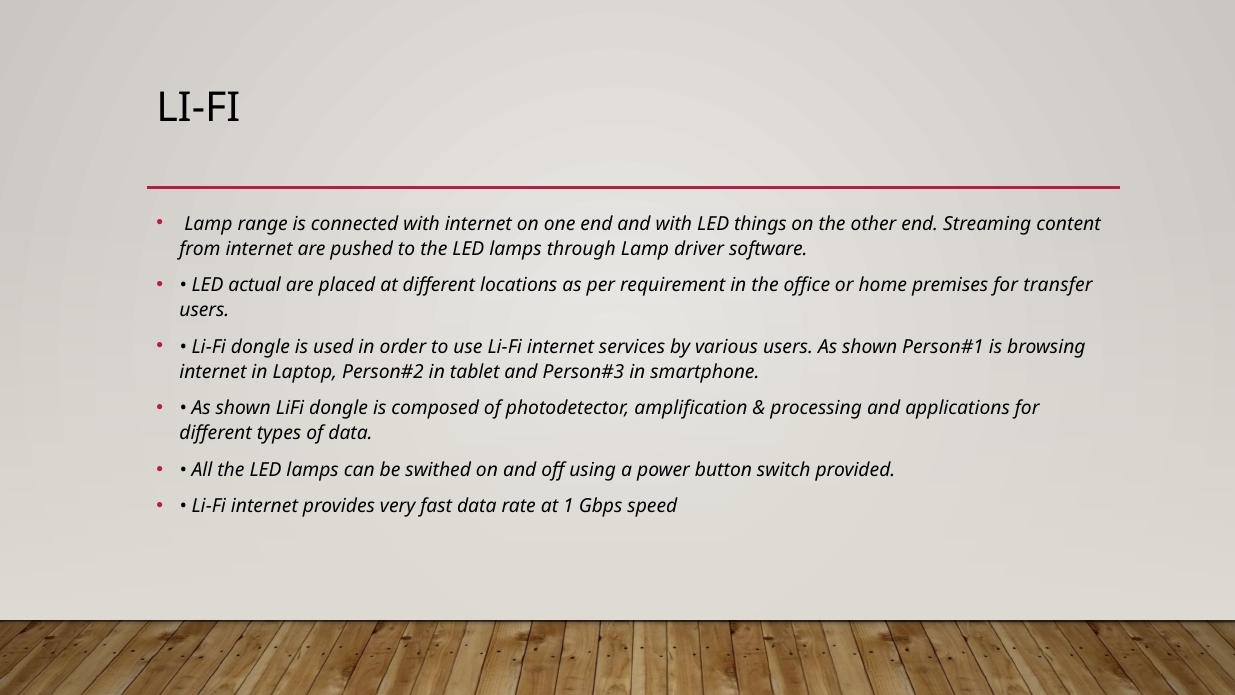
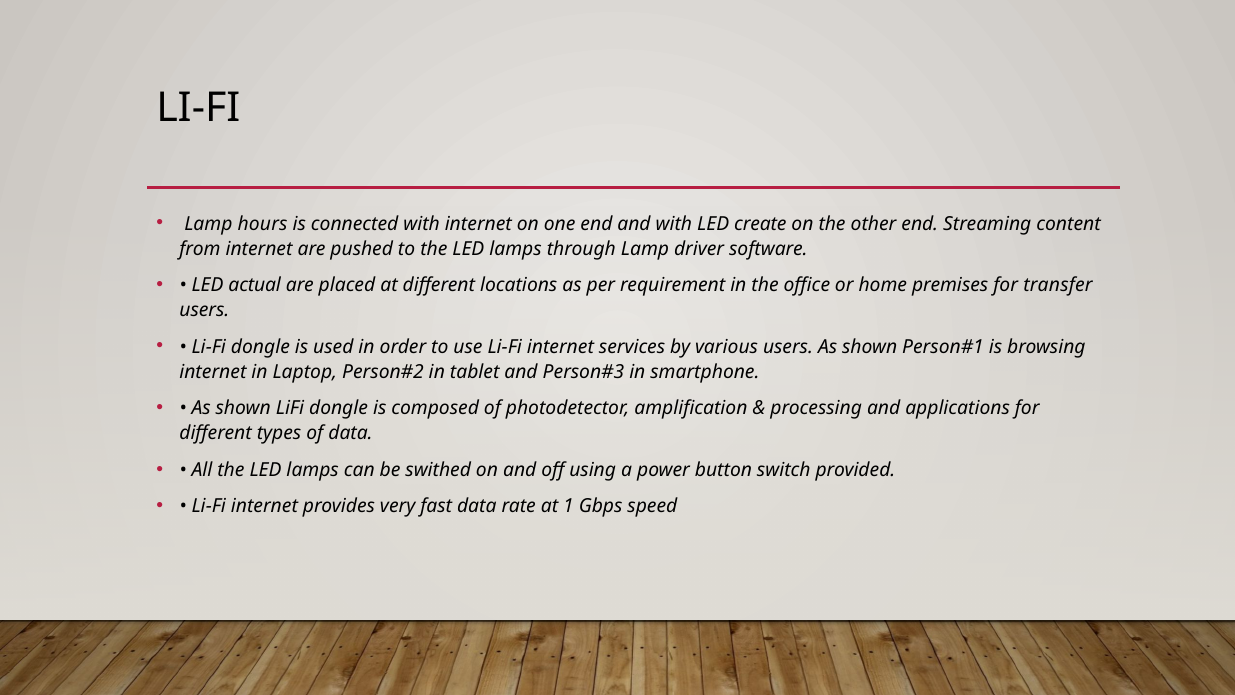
range: range -> hours (263, 224)
things: things -> create (760, 224)
